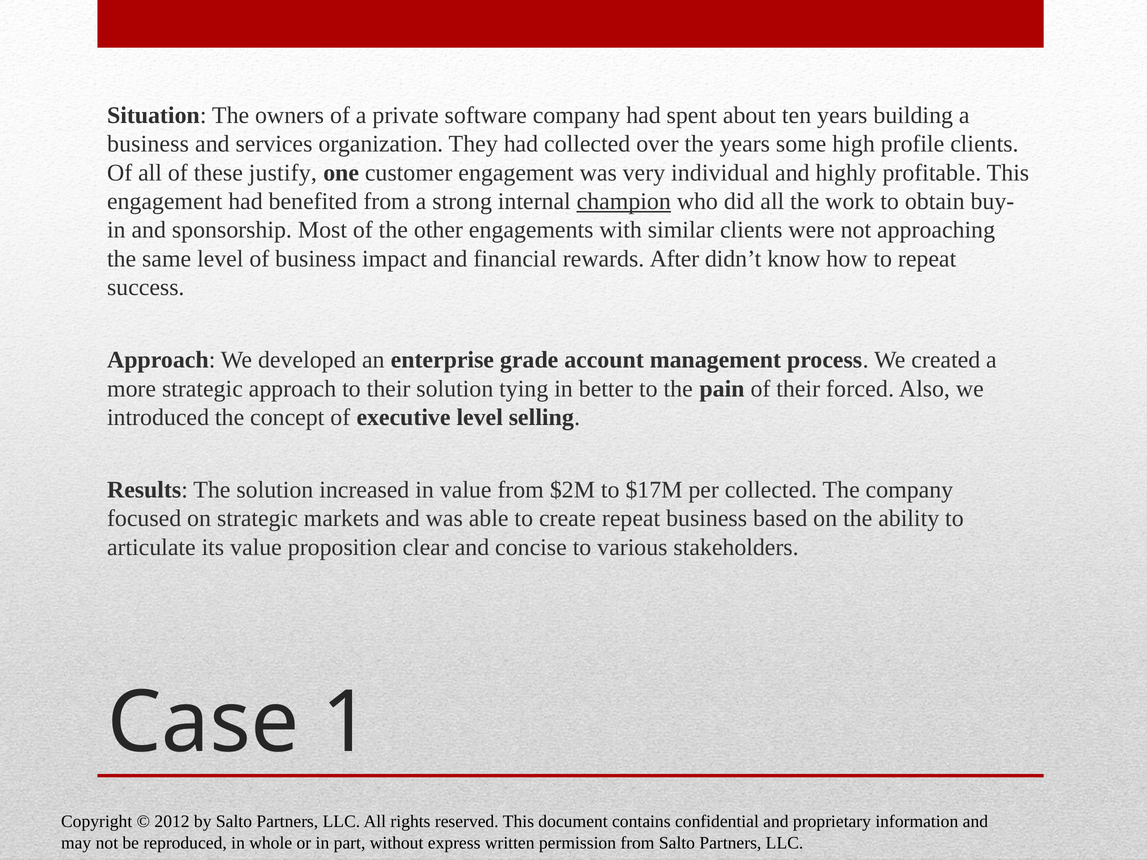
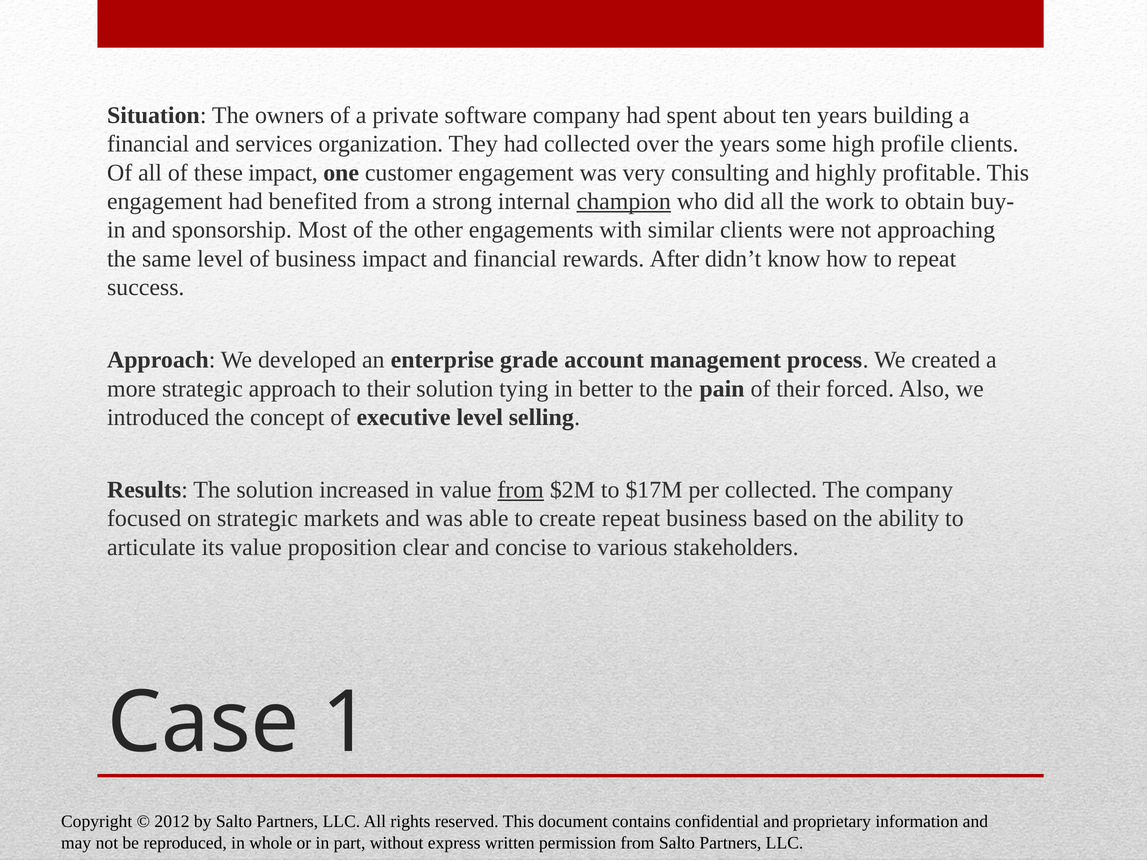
business: business -> financial (148, 144)
these justify: justify -> impact (283, 173)
individual: individual -> consulting (720, 173)
from underline: none -> present (521, 490)
